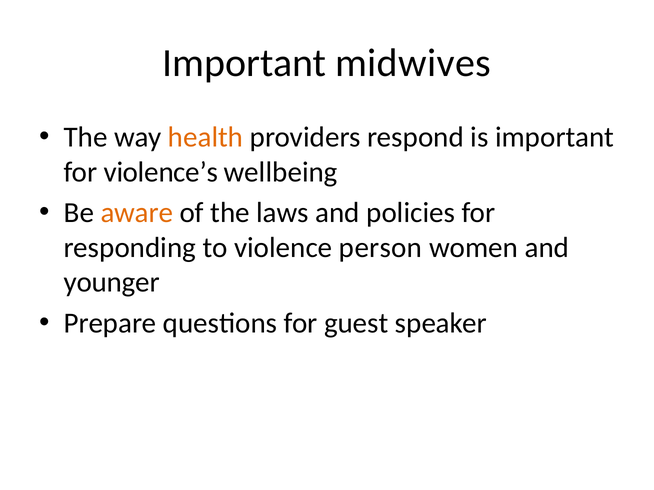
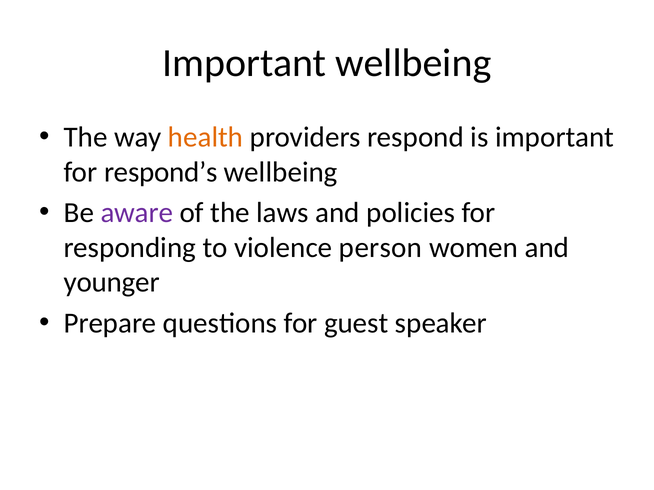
Important midwives: midwives -> wellbeing (413, 63)
violence’s: violence’s -> respond’s (161, 172)
aware colour: orange -> purple (137, 213)
